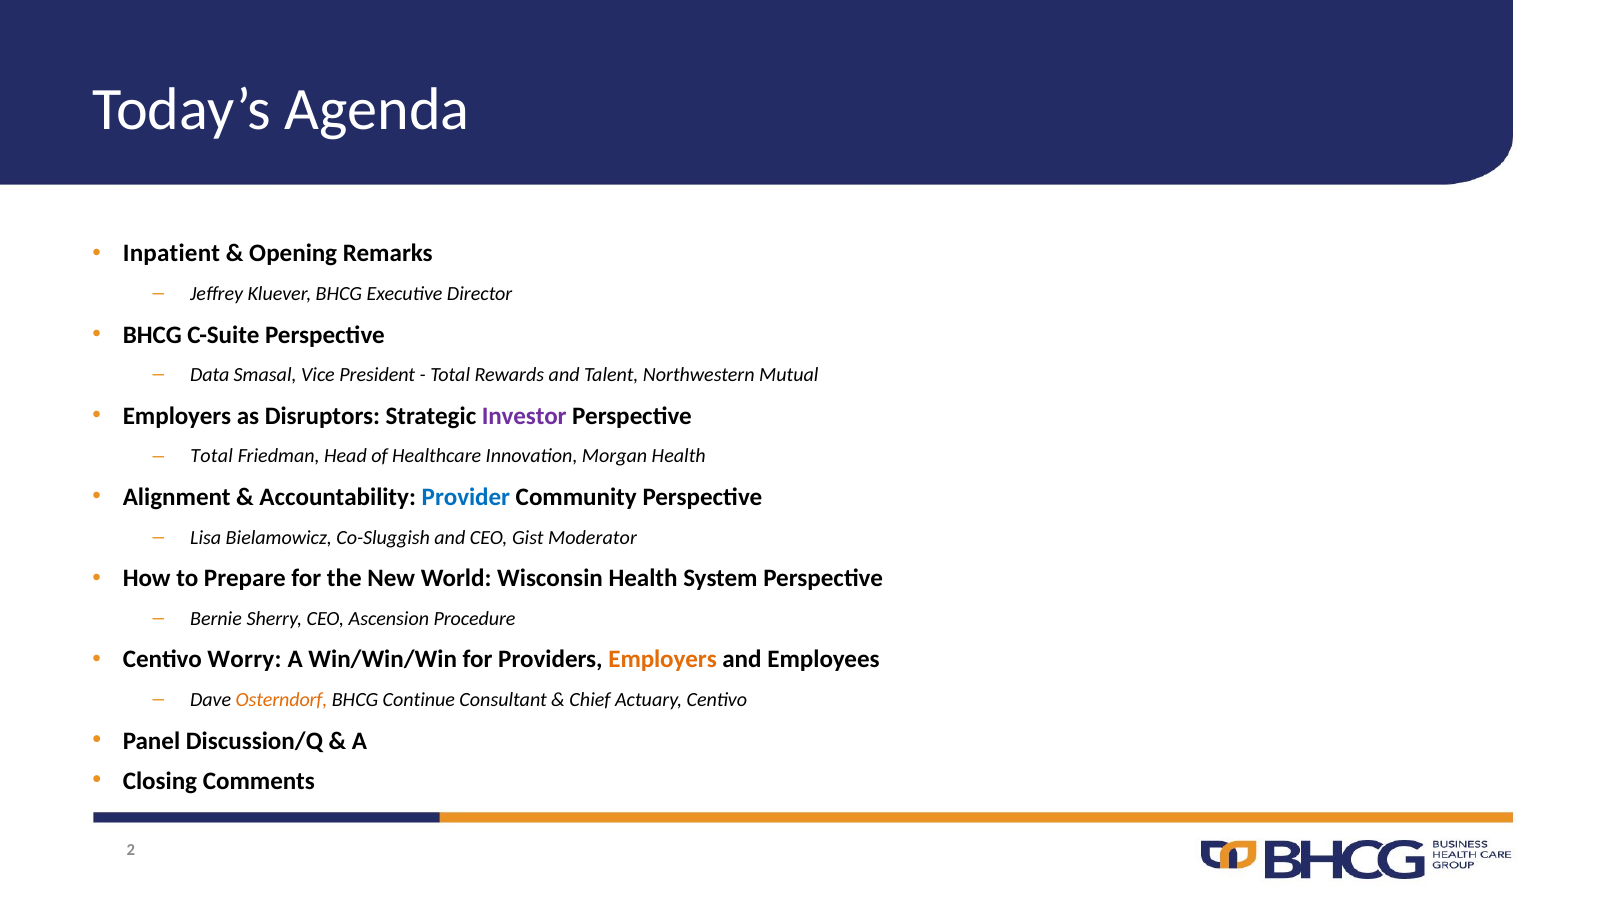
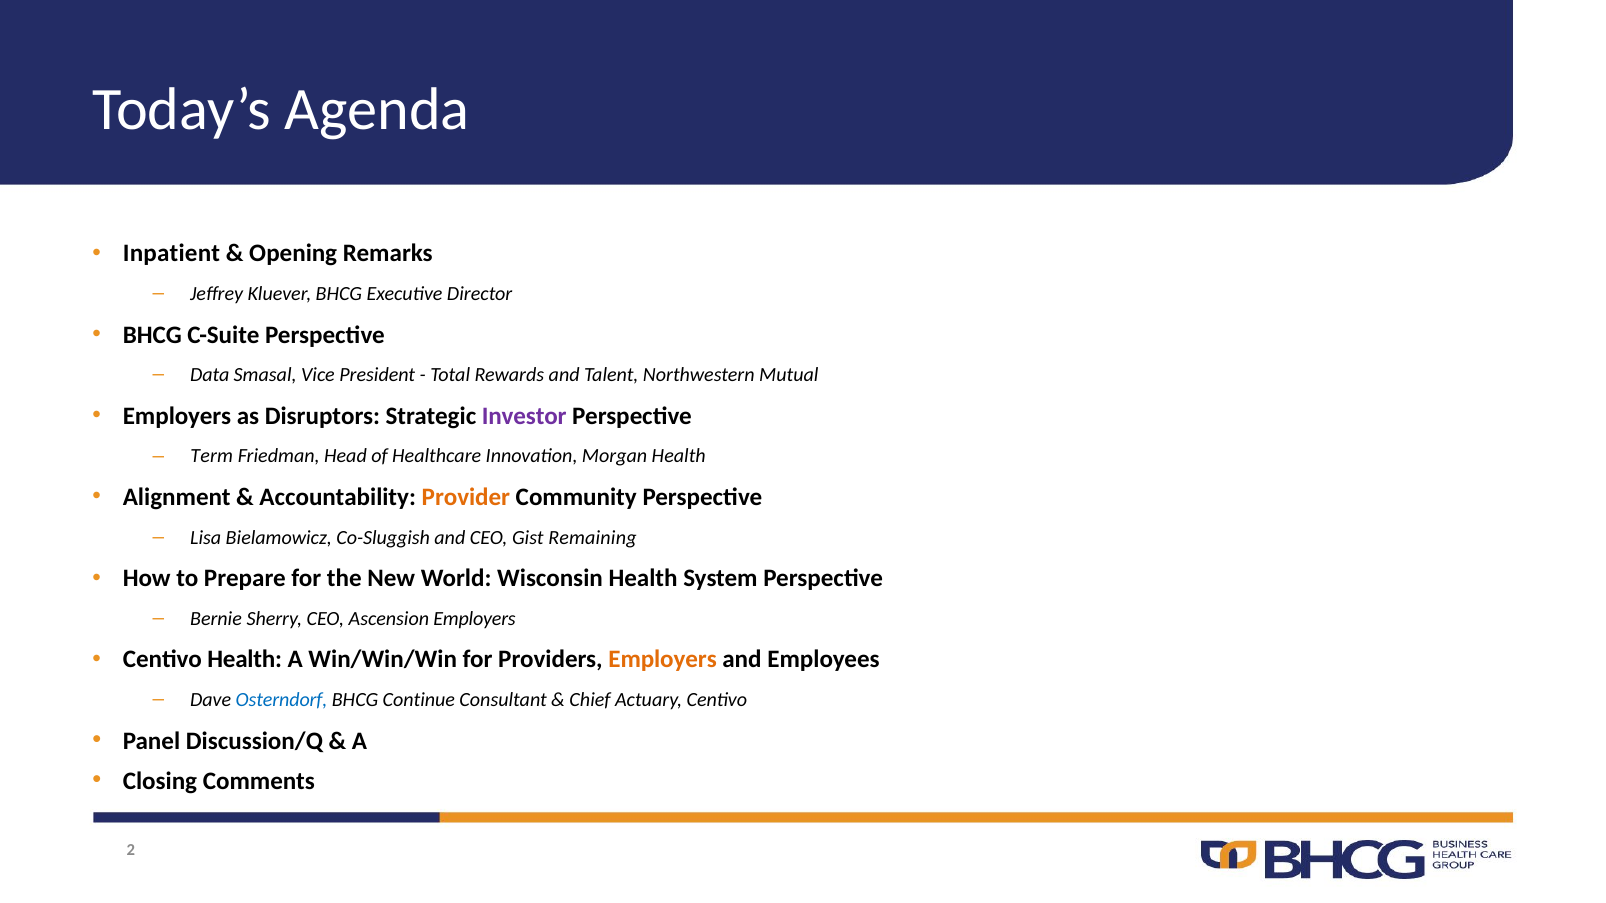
Total: Total -> Term (212, 456)
Provider colour: blue -> orange (466, 497)
Moderator: Moderator -> Remaining (592, 538)
Ascension Procedure: Procedure -> Employers (475, 619)
Centivo Worry: Worry -> Health (245, 660)
Osterndorf colour: orange -> blue (282, 700)
